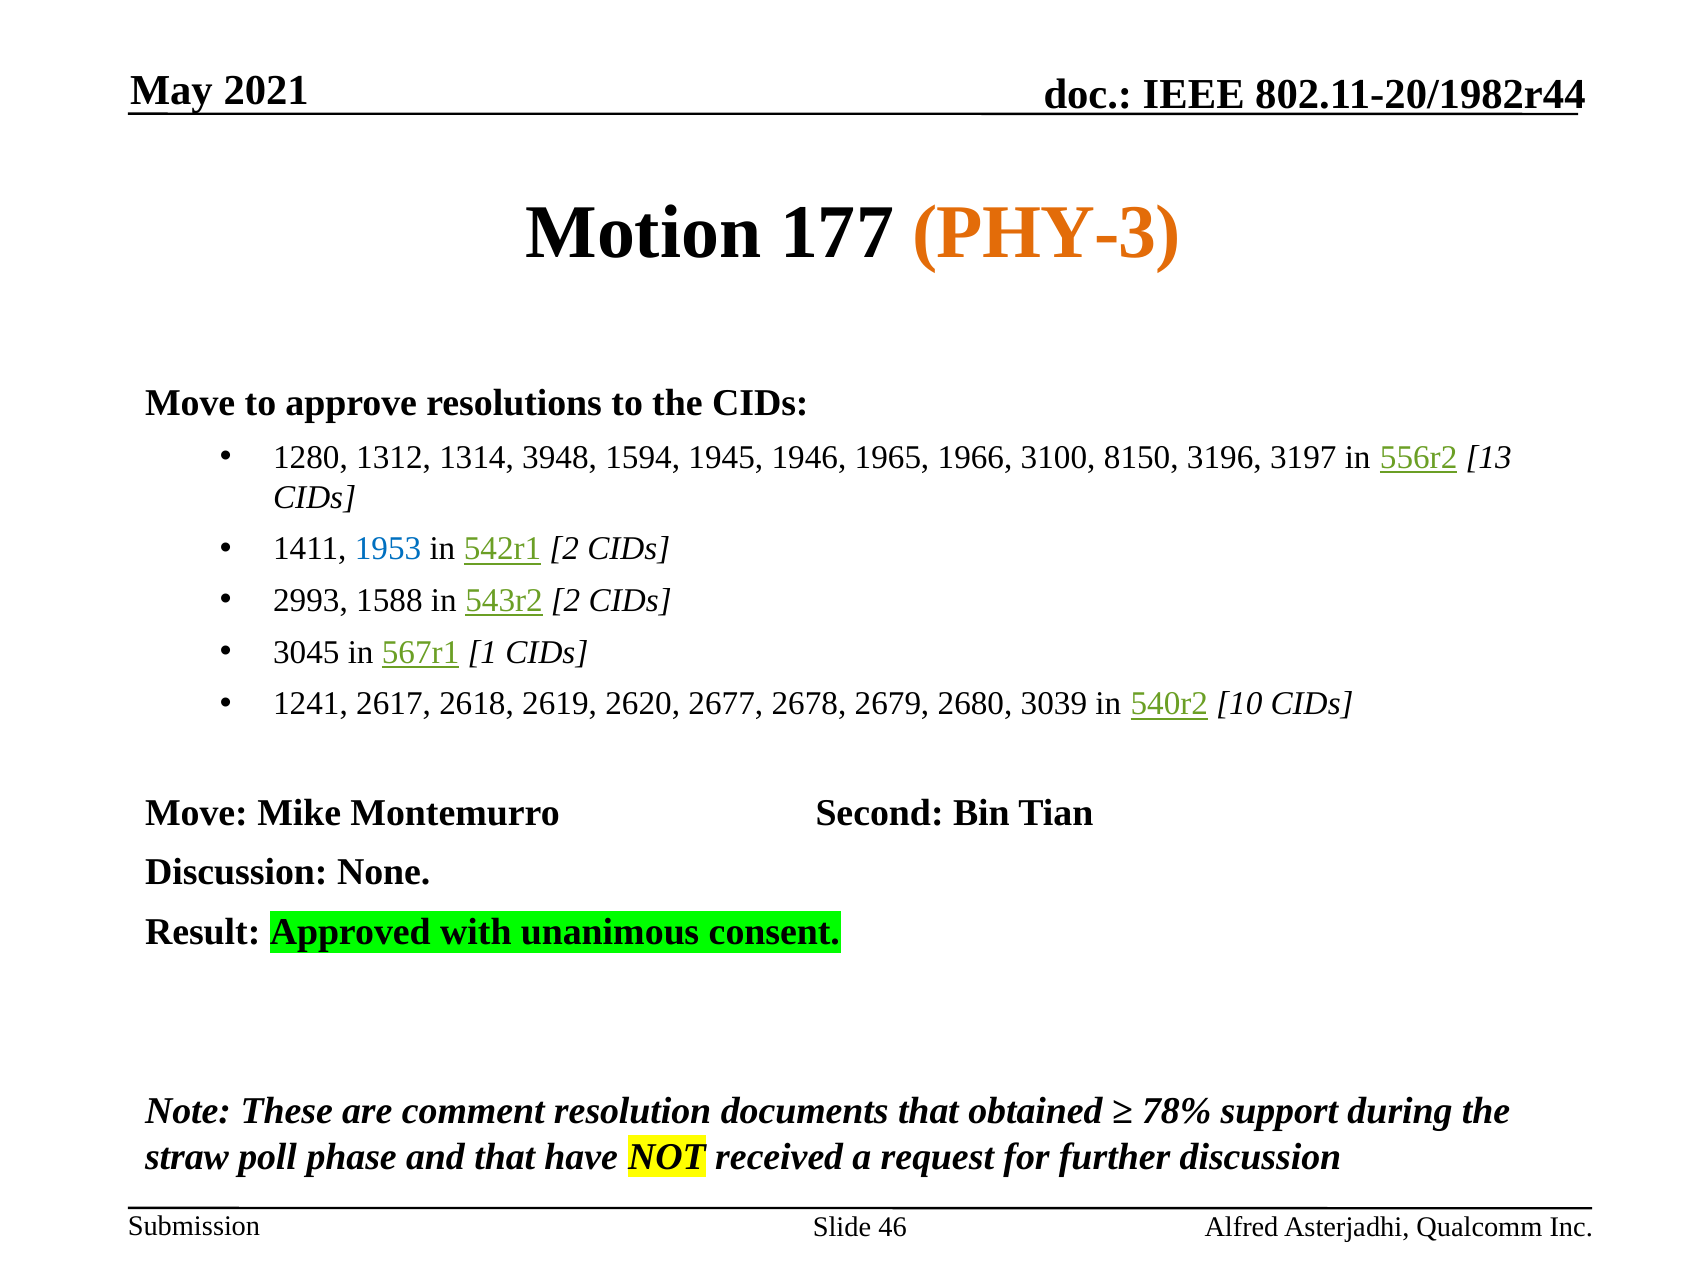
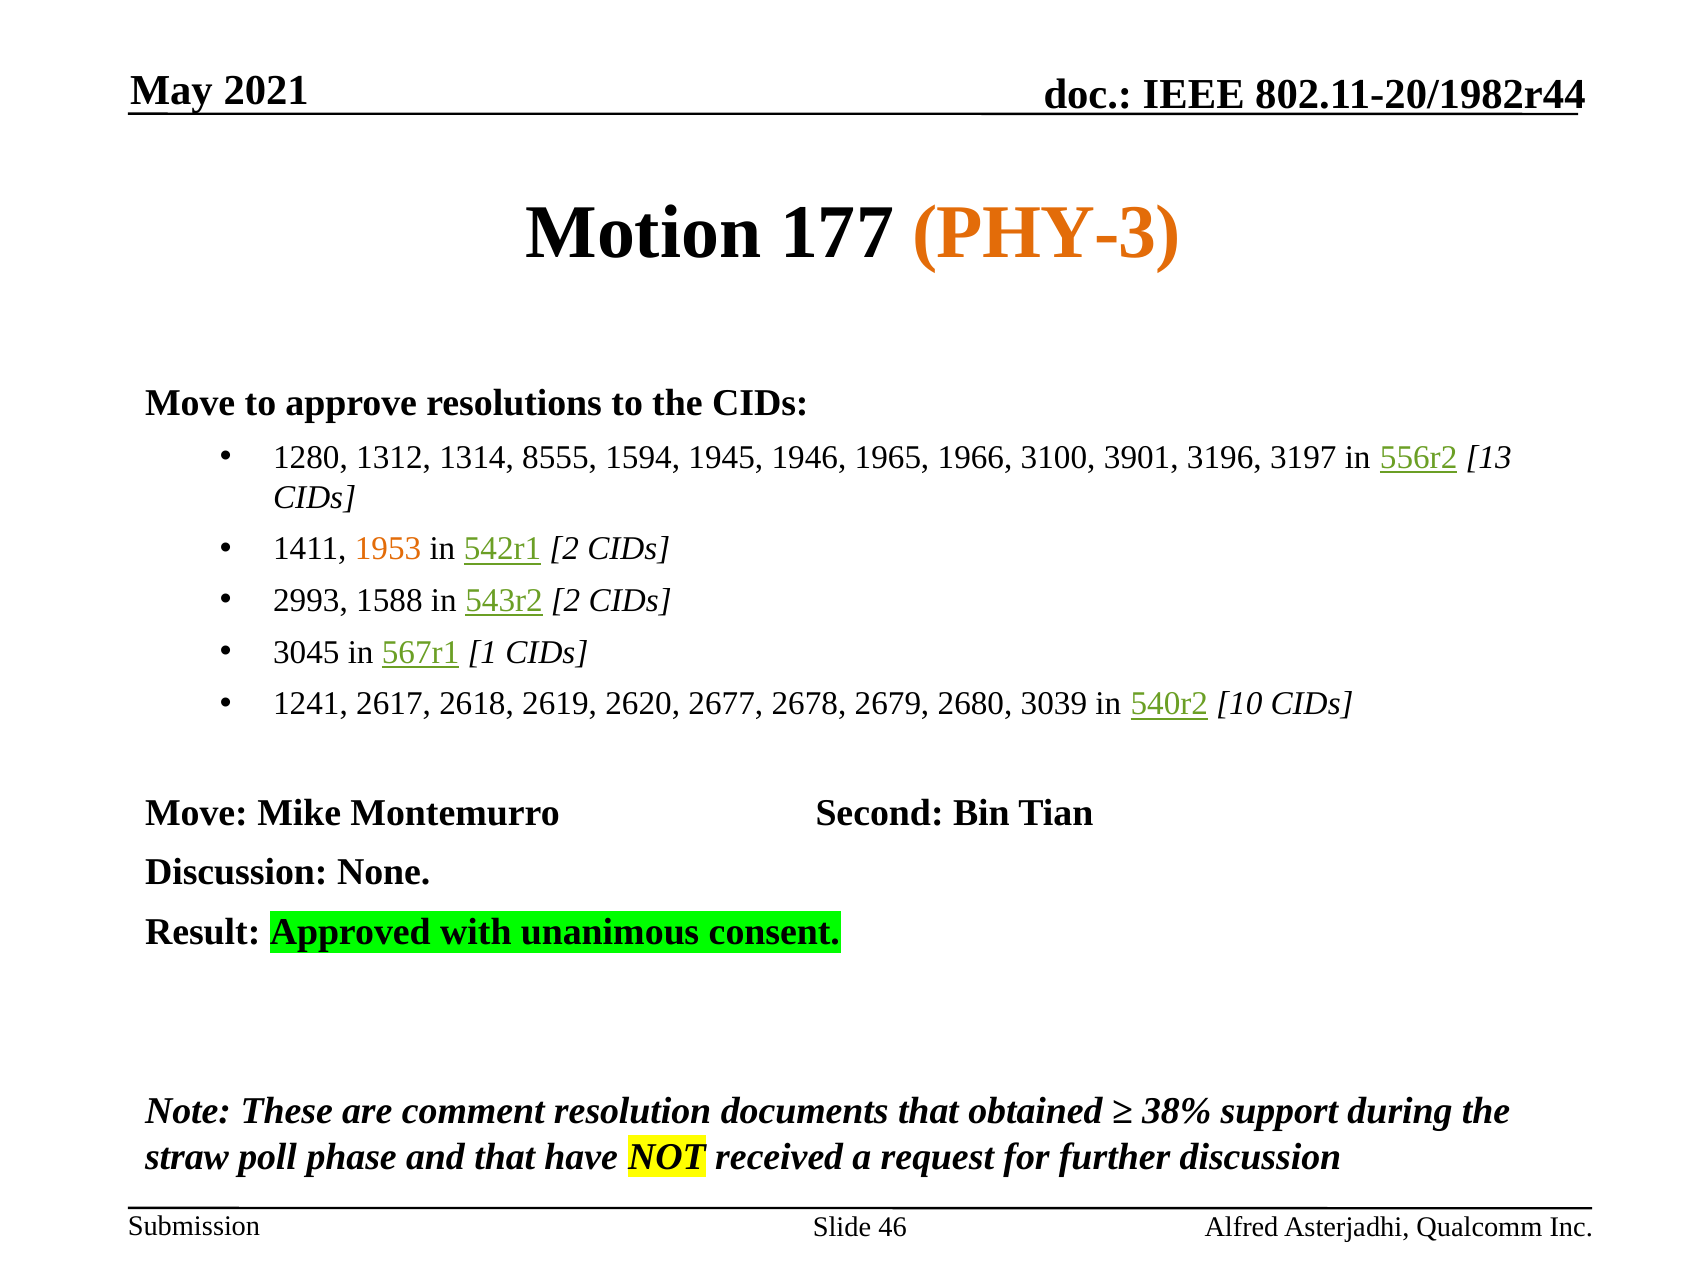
3948: 3948 -> 8555 (560, 458)
8150: 8150 -> 3901 (1141, 458)
1953 colour: blue -> orange (388, 549)
78%: 78% -> 38% (1177, 1112)
